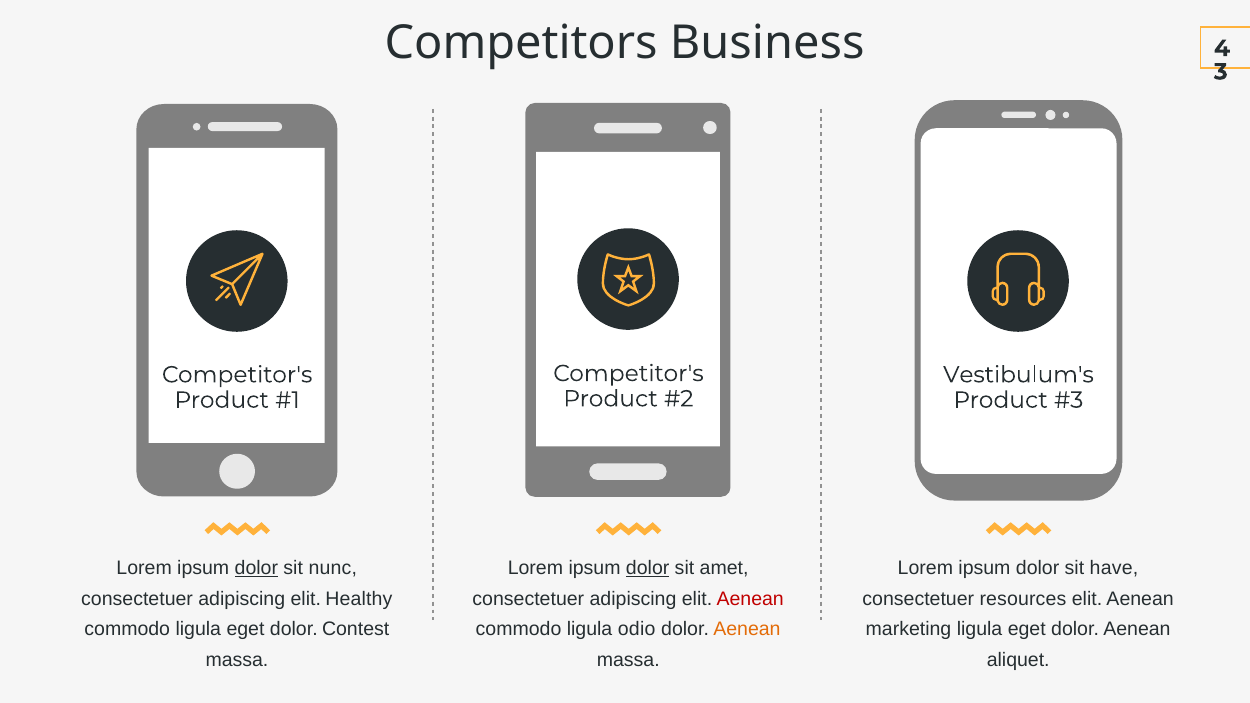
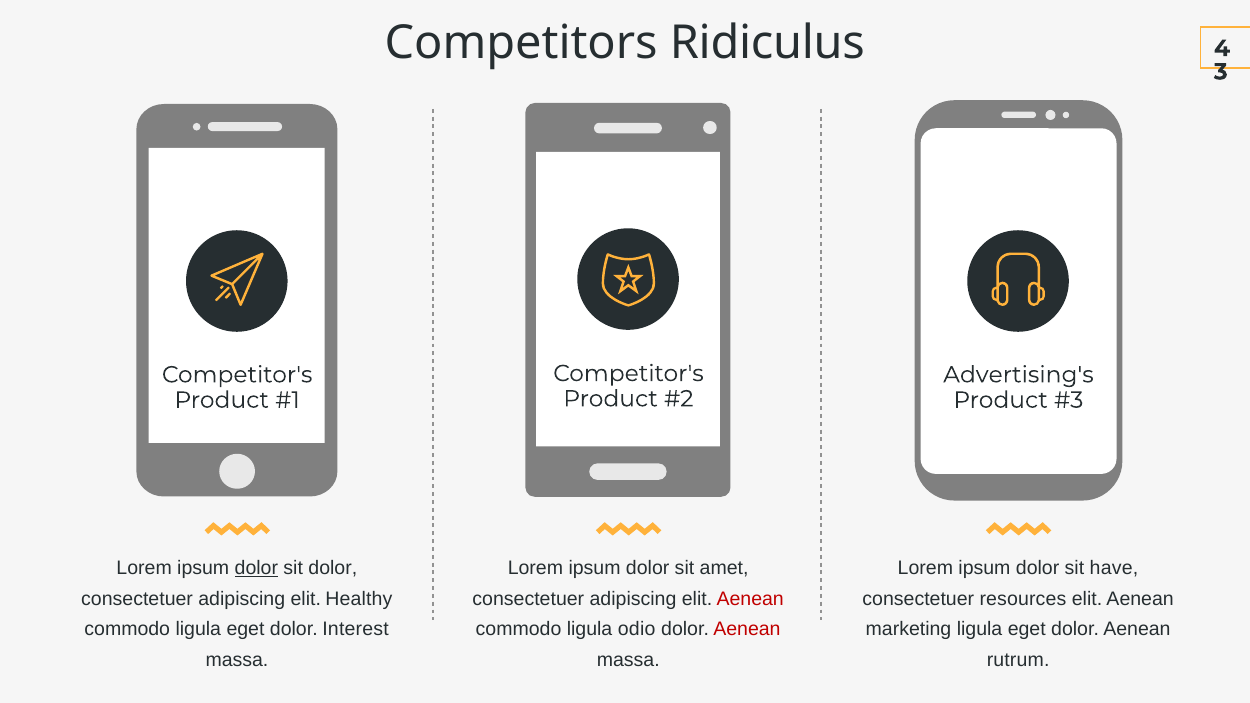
Business: Business -> Ridiculus (767, 43)
Vestibulum's: Vestibulum's -> Advertising's (1018, 375)
sit nunc: nunc -> dolor (333, 568)
dolor underline: present -> none (648, 568)
Contest: Contest -> Interest (356, 629)
Aenean colour: orange -> red (747, 629)
aliquet: aliquet -> rutrum (1018, 660)
